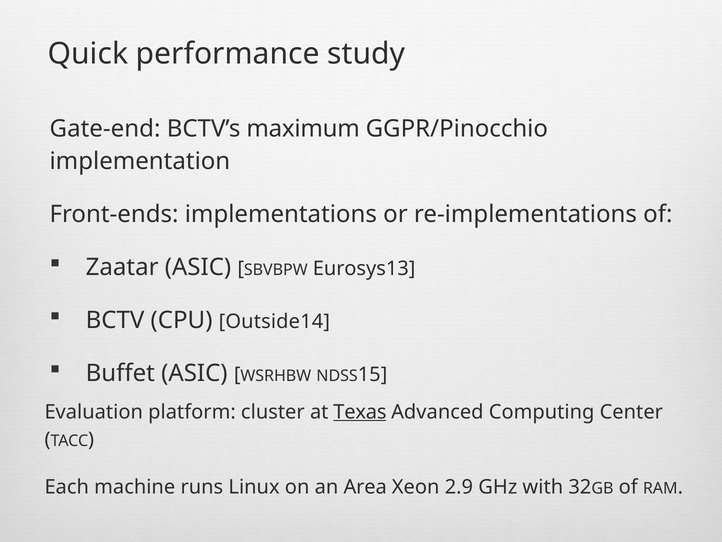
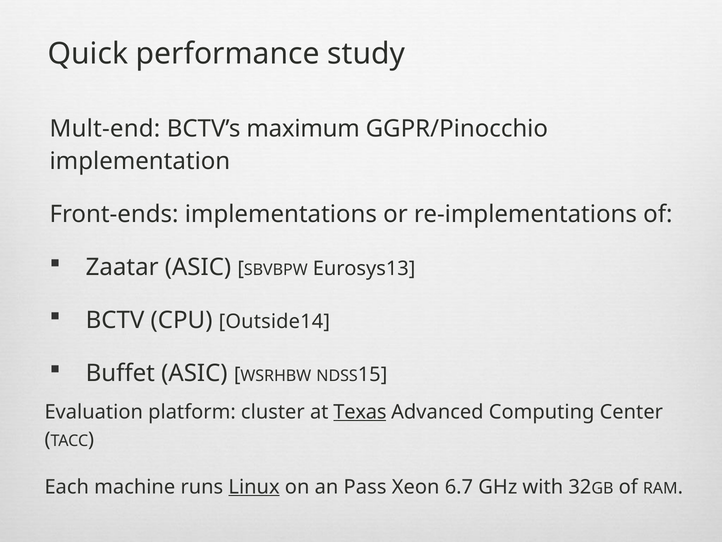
Gate-end: Gate-end -> Mult-end (105, 128)
Linux underline: none -> present (254, 486)
Area: Area -> Pass (365, 486)
2.9: 2.9 -> 6.7 (459, 486)
